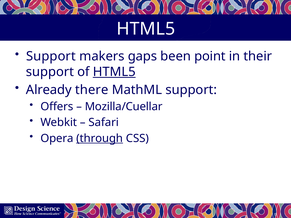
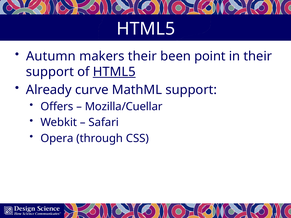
Support: Support -> Autumn (51, 56)
makers gaps: gaps -> their (142, 56)
there: there -> curve (92, 90)
through underline: present -> none (100, 138)
